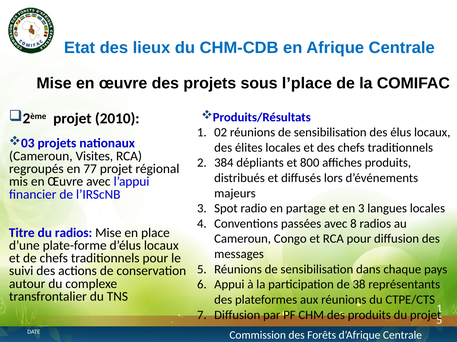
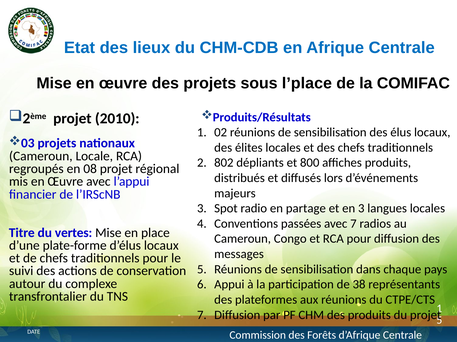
Visites: Visites -> Locale (94, 156)
384: 384 -> 802 (224, 163)
77: 77 -> 08 (90, 169)
avec 8: 8 -> 7 (353, 224)
du radios: radios -> vertes (74, 233)
